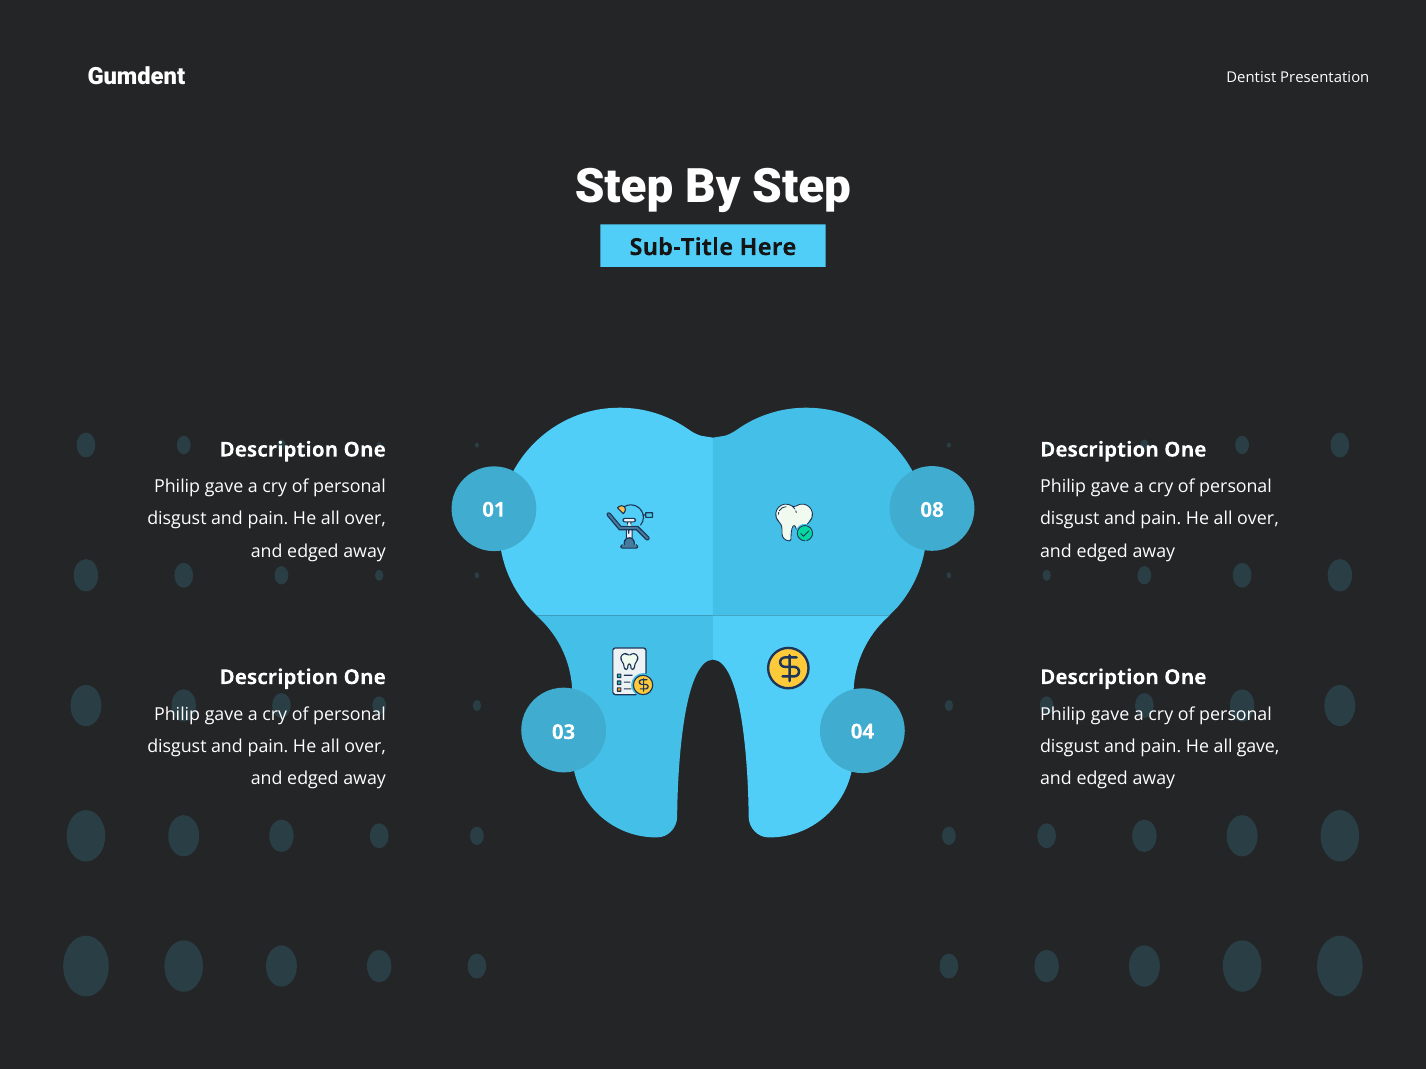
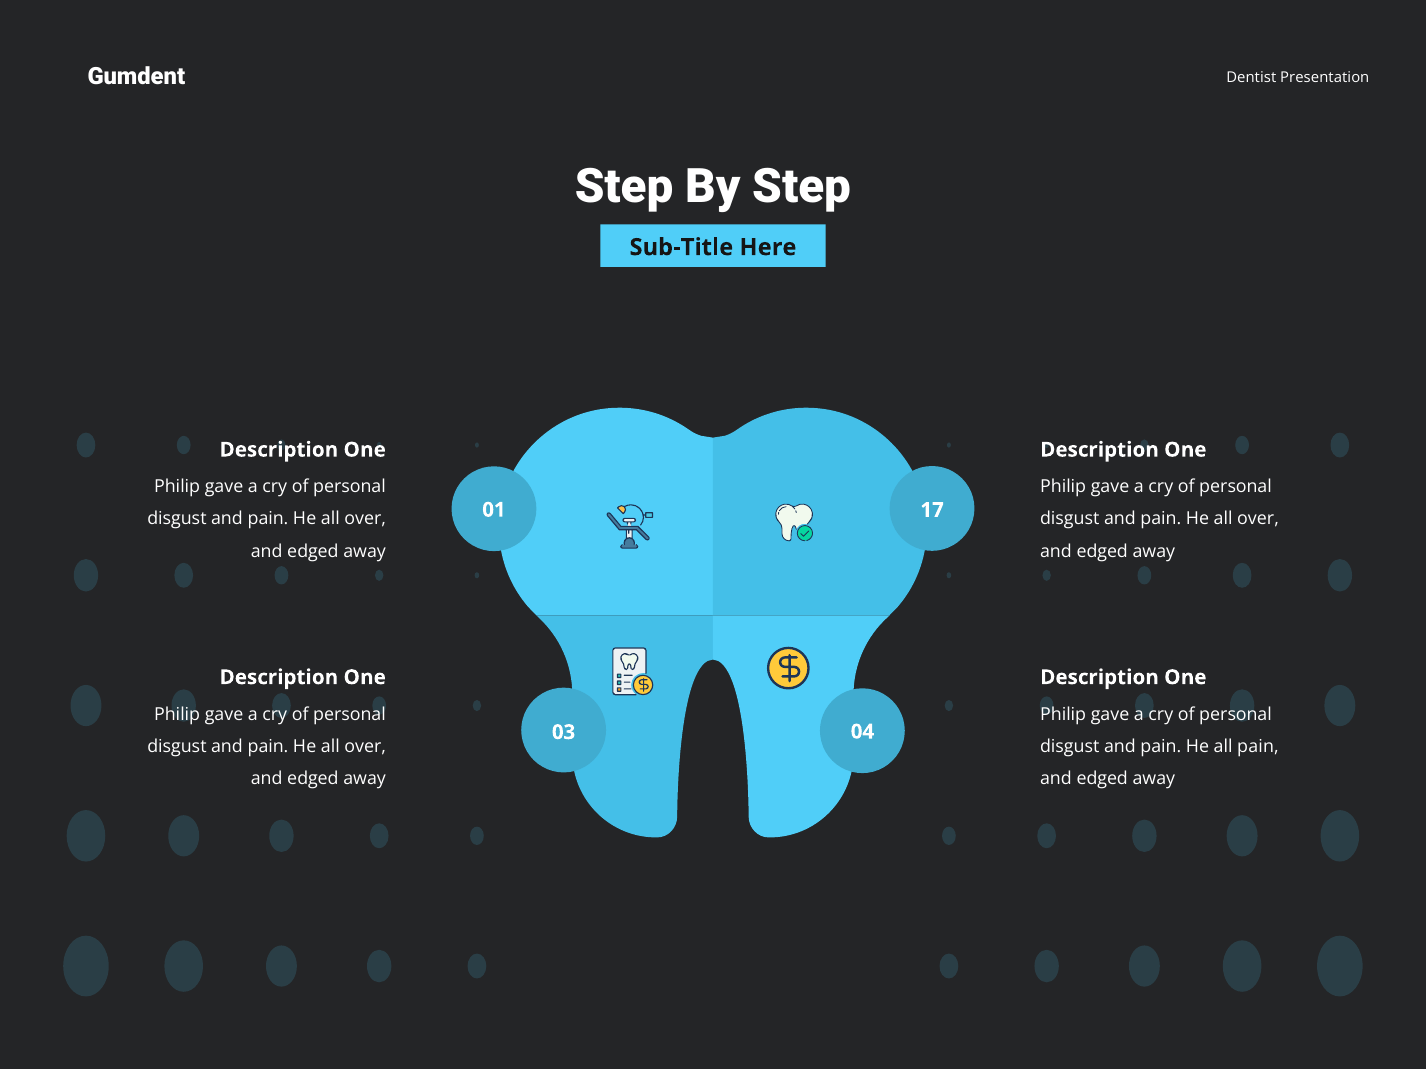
08: 08 -> 17 (932, 510)
all gave: gave -> pain (1258, 747)
